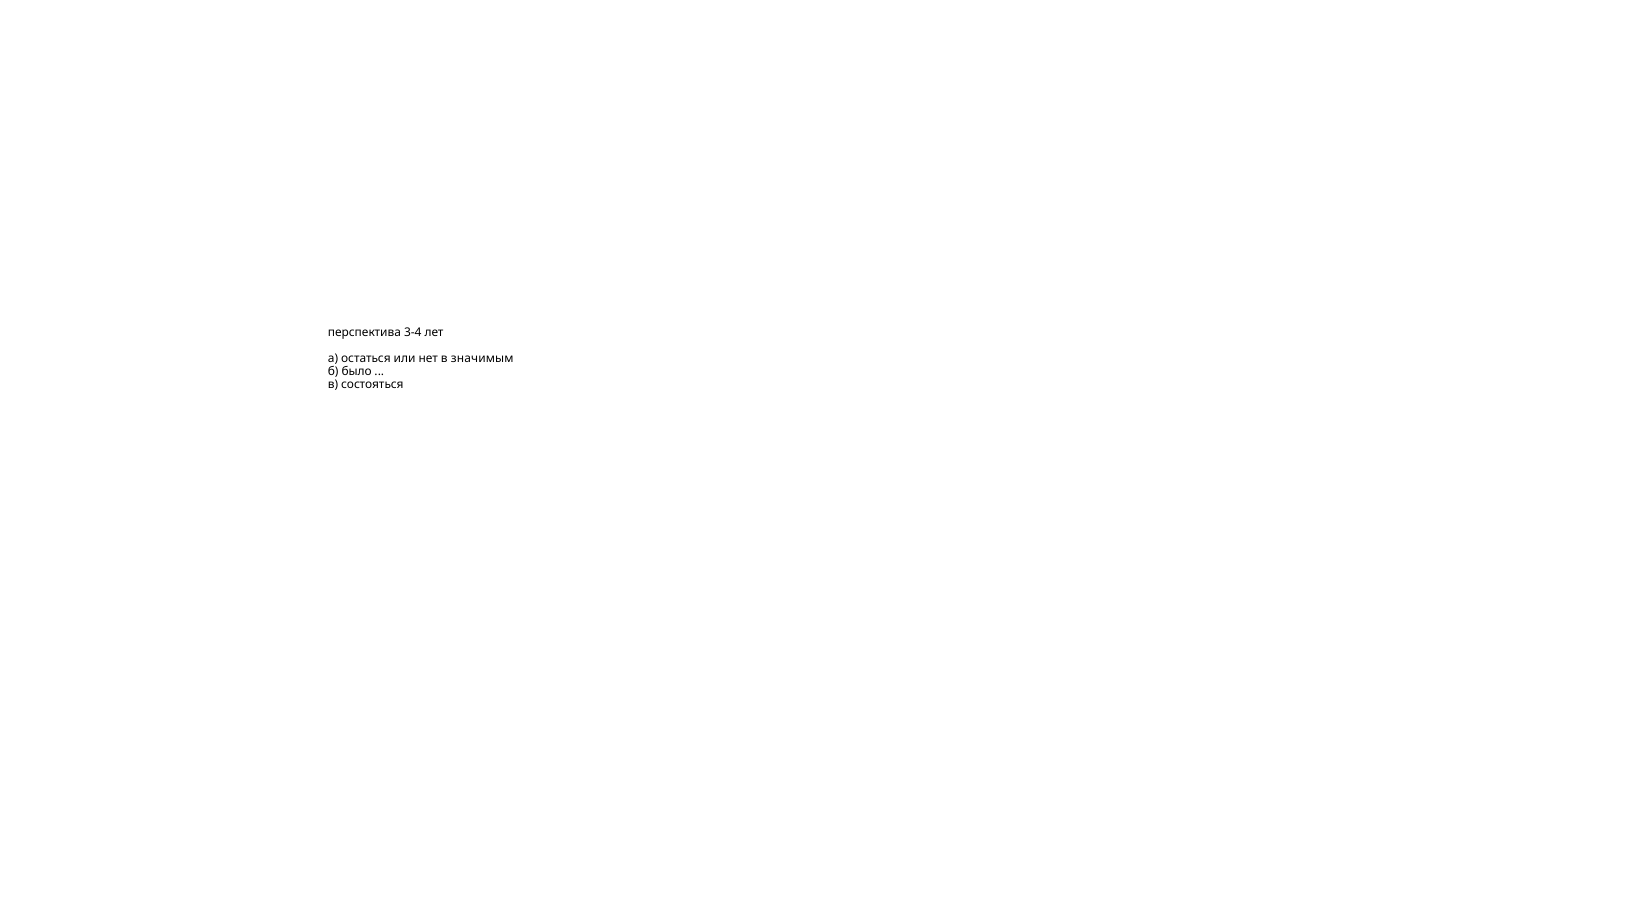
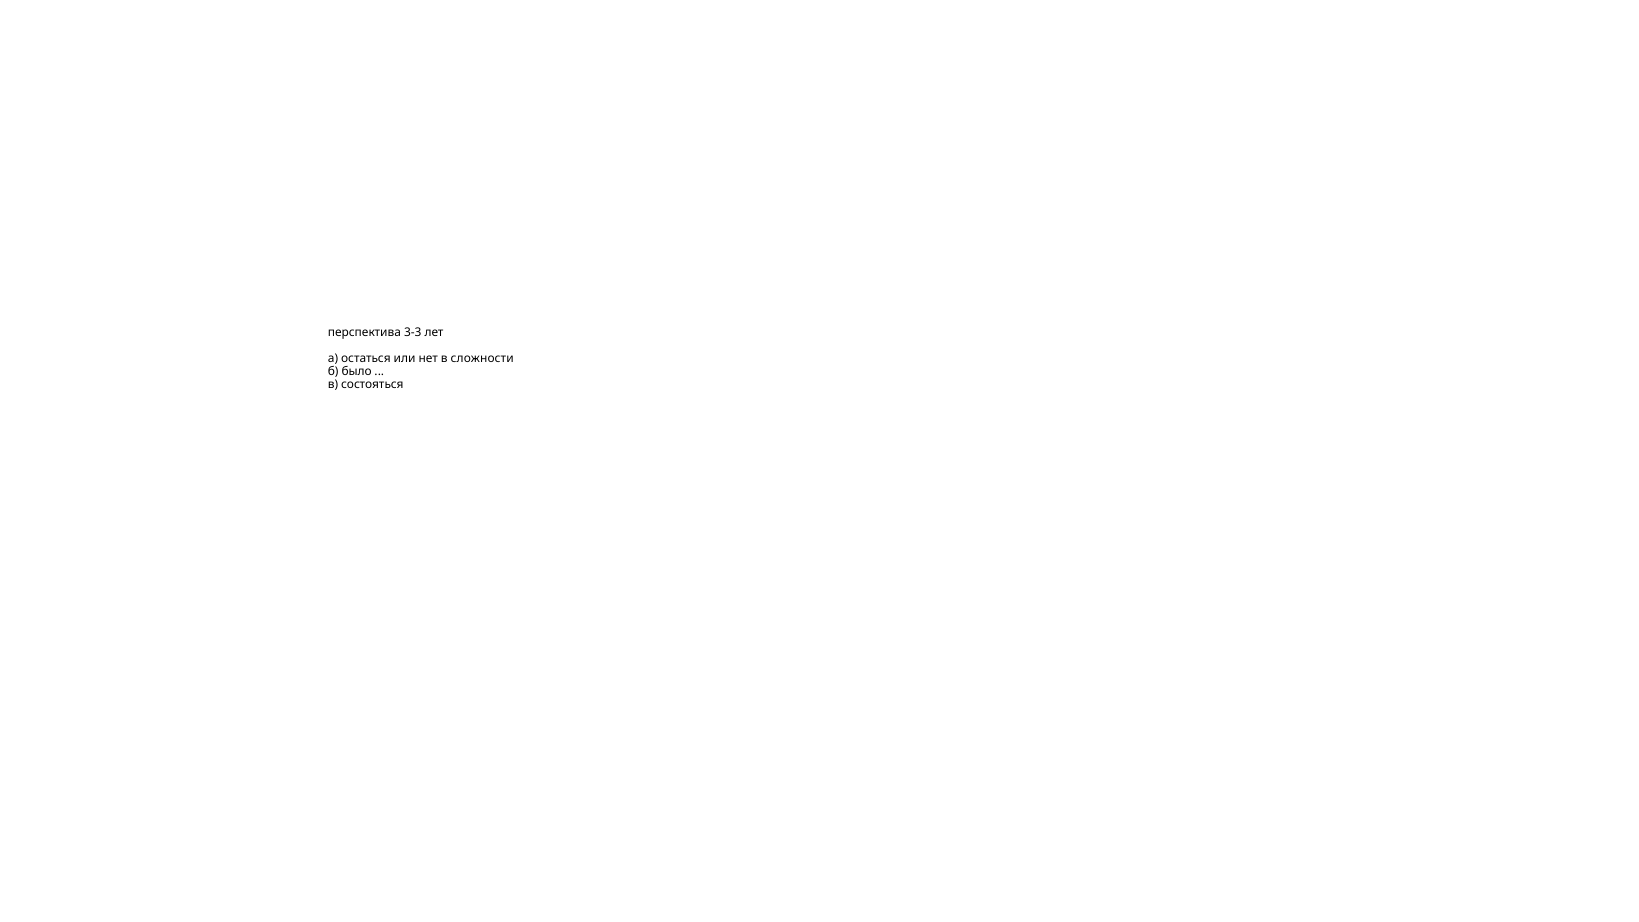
3-4: 3-4 -> 3-3 (413, 333)
значимым: значимым -> сложности (482, 359)
